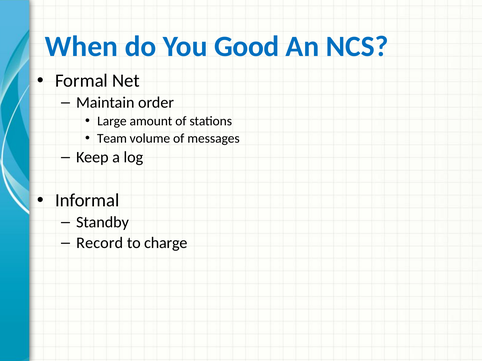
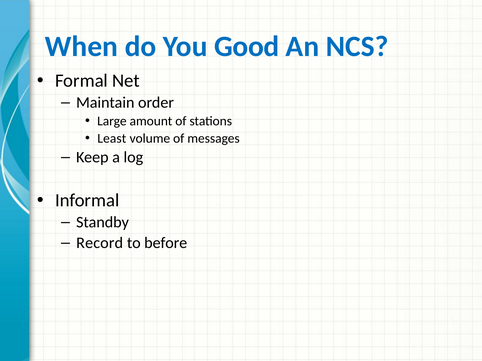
Team: Team -> Least (112, 138)
charge: charge -> before (166, 243)
